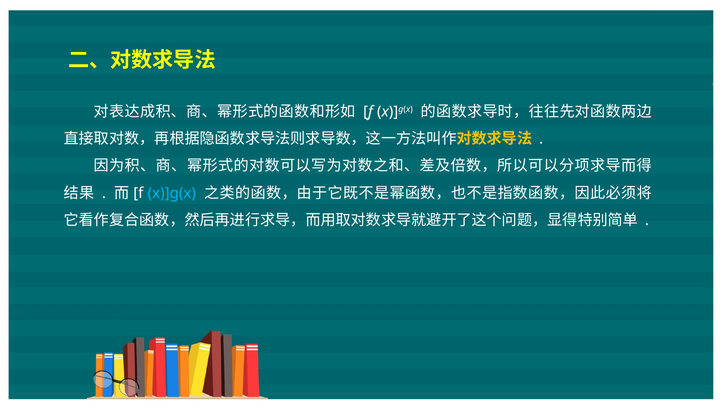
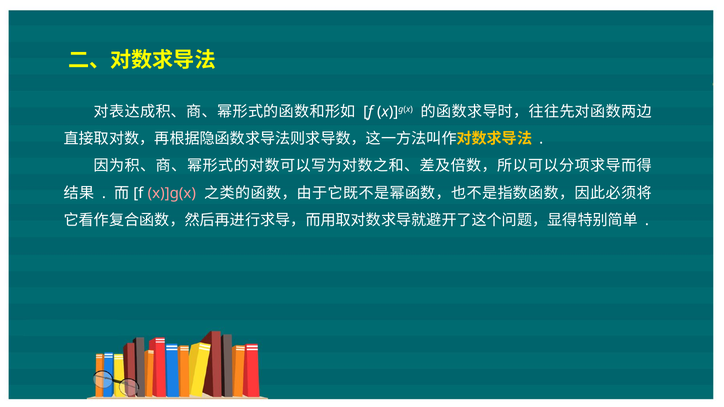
x)]g(x colour: light blue -> pink (172, 193)
